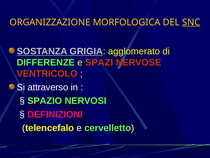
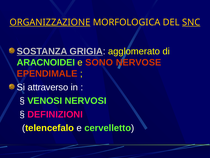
ORGANIZZAZIONE underline: none -> present (50, 22)
DIFFERENZE: DIFFERENZE -> ARACNOIDEI (46, 62)
SPAZI: SPAZI -> SONO (99, 62)
VENTRICOLO: VENTRICOLO -> EPENDIMALE (47, 73)
SPAZIO: SPAZIO -> VENOSI (45, 101)
